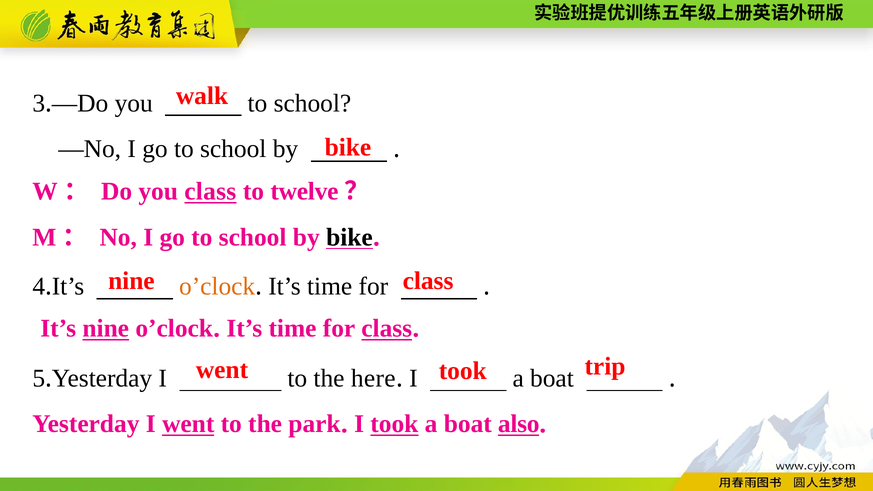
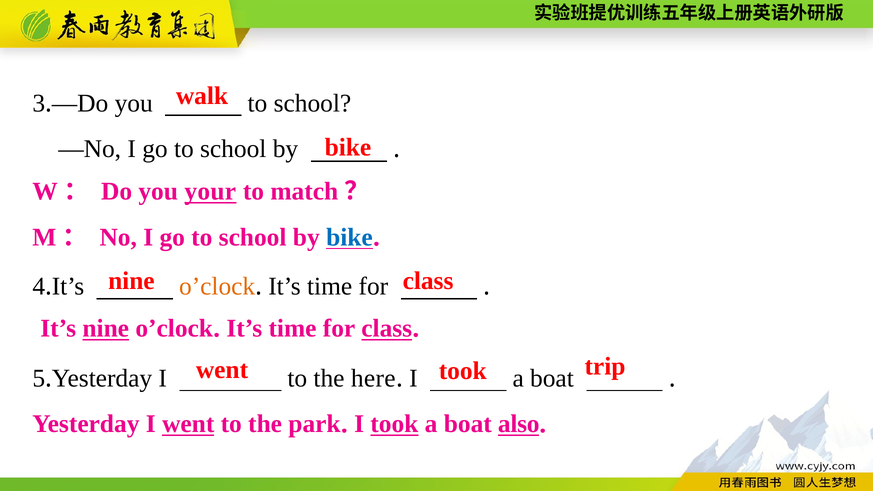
you class: class -> your (210, 192)
twelve: twelve -> match (304, 192)
bike colour: black -> blue (349, 237)
